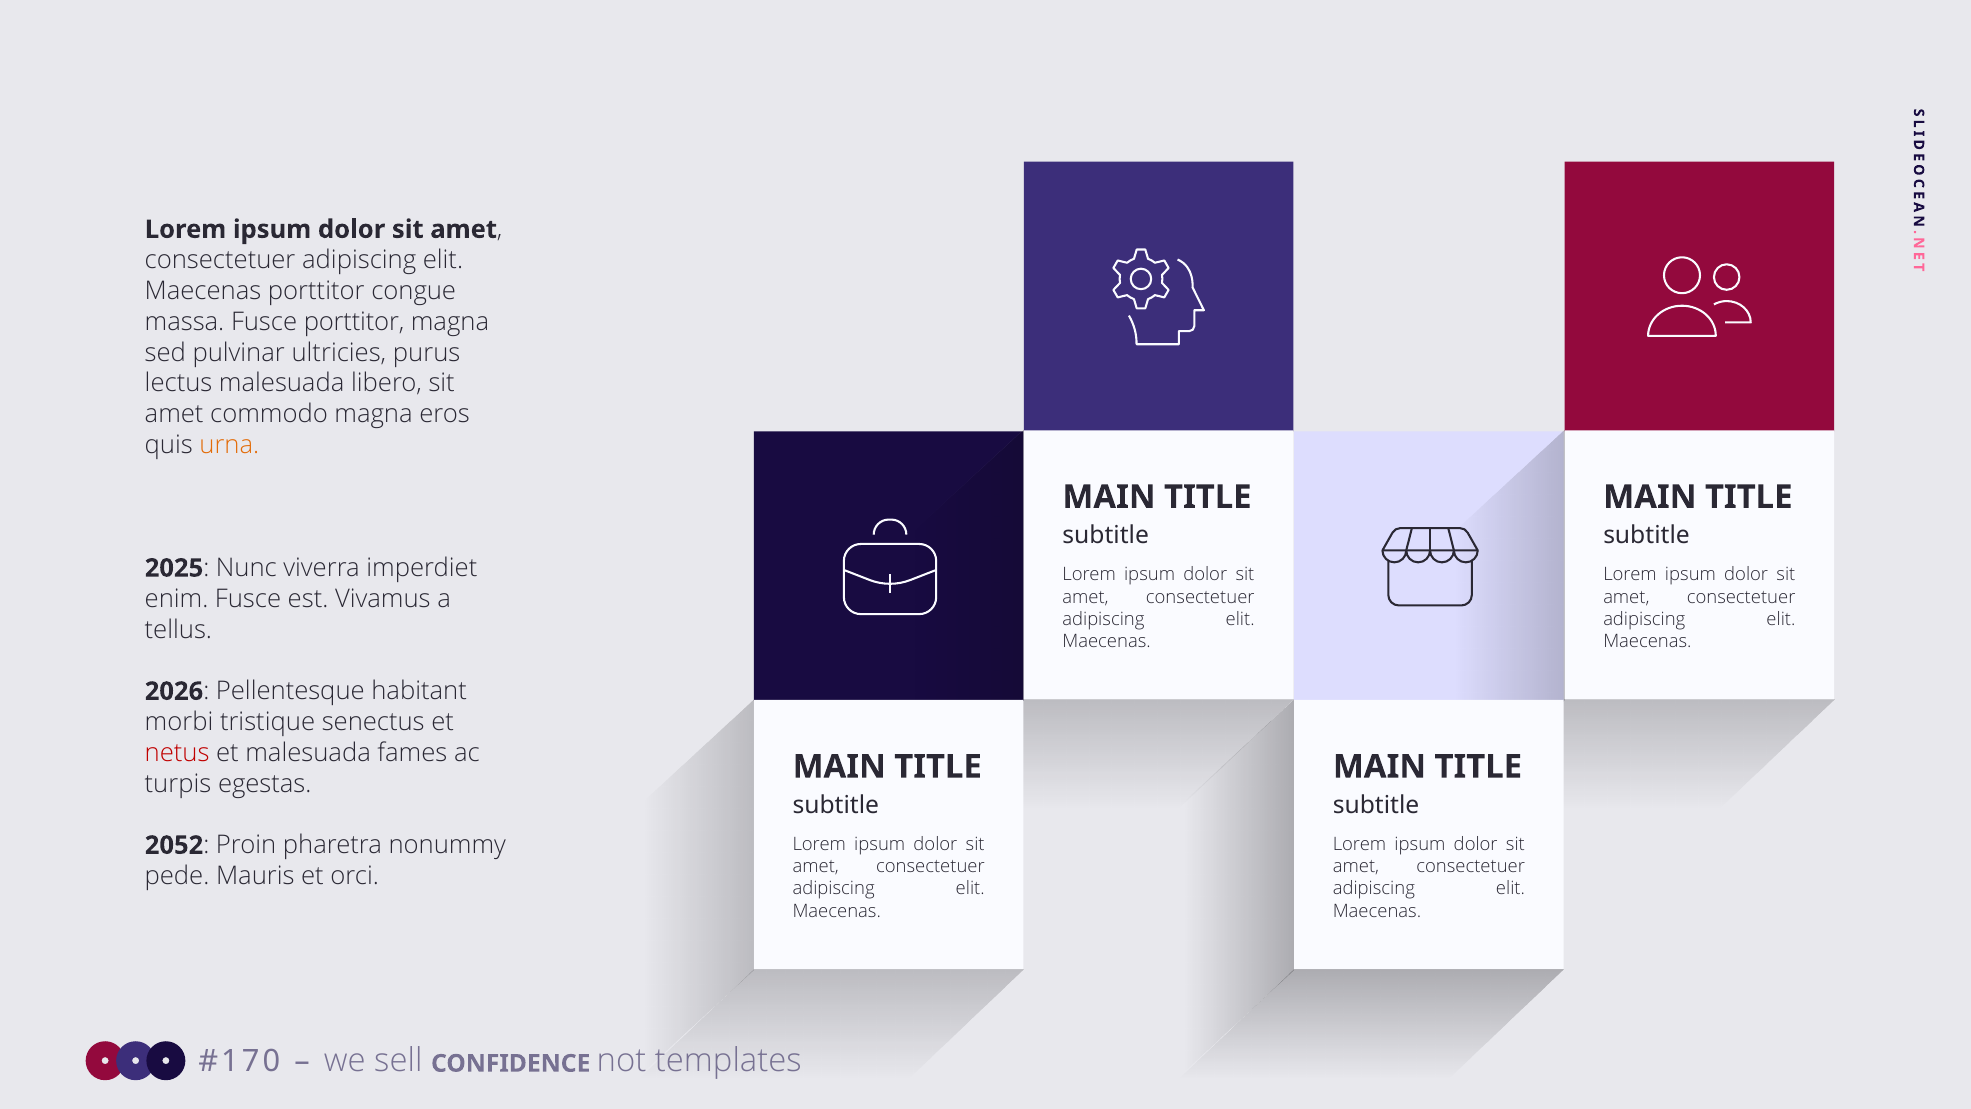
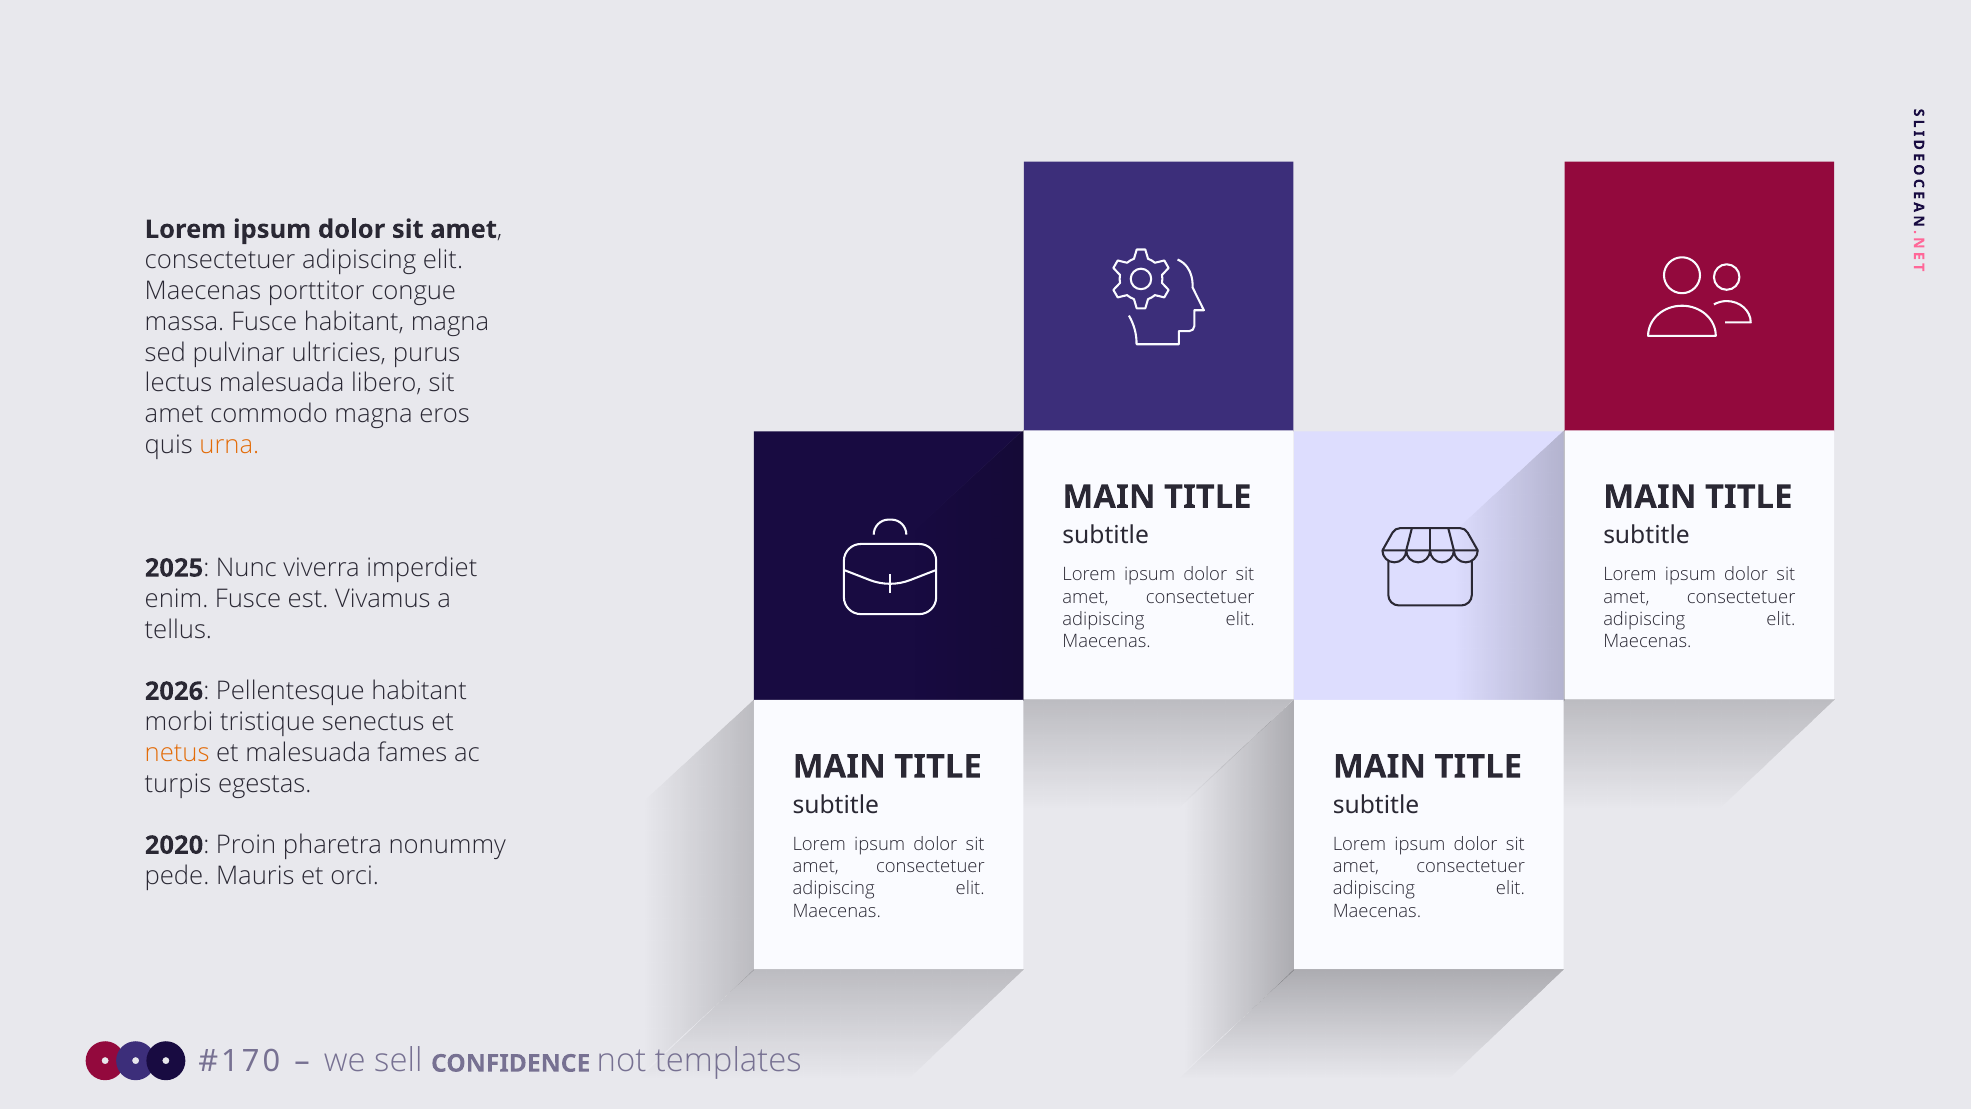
Fusce porttitor: porttitor -> habitant (354, 322)
netus colour: red -> orange (177, 753)
2052: 2052 -> 2020 (174, 845)
